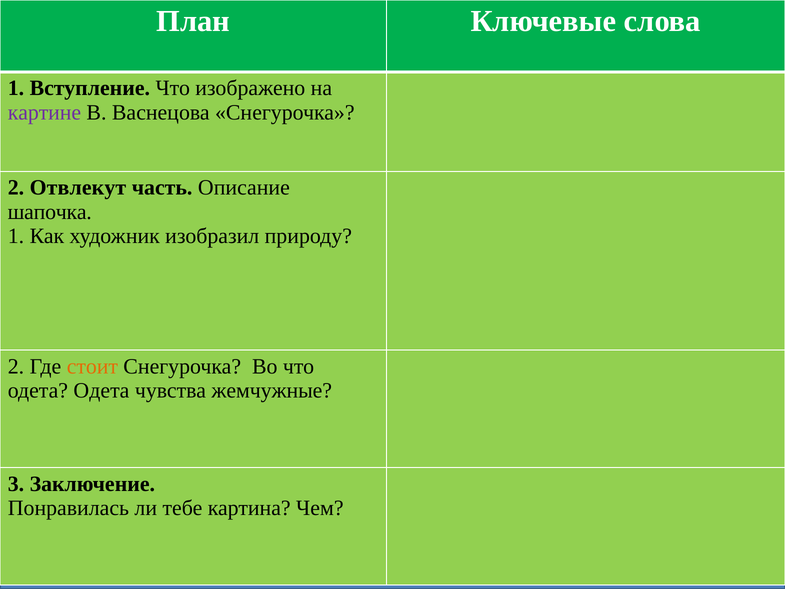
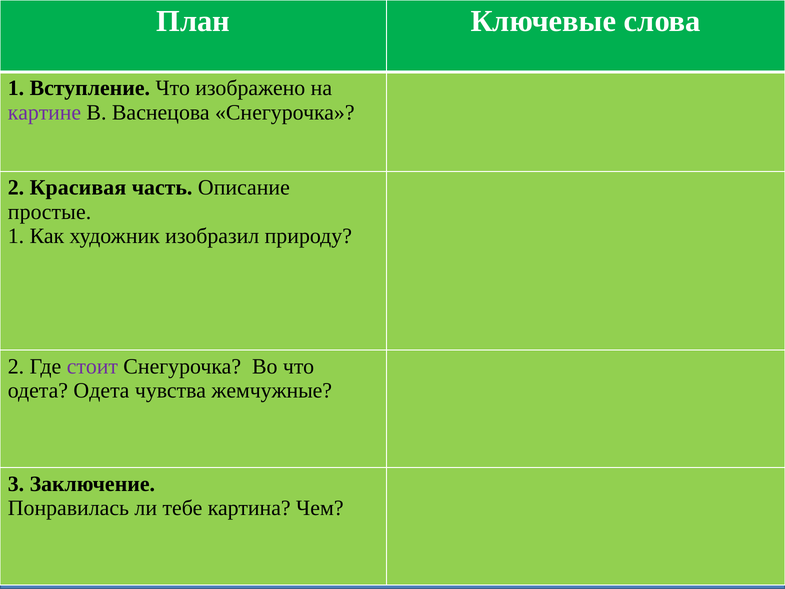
Отвлекут: Отвлекут -> Красивая (78, 188)
шапочка: шапочка -> простые (50, 212)
стоит colour: orange -> purple (92, 366)
